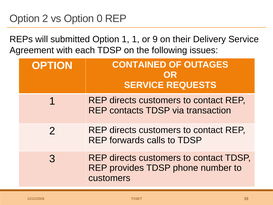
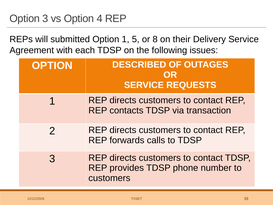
Option 2: 2 -> 3 (45, 19)
0: 0 -> 4 (100, 19)
1 1: 1 -> 5 (136, 39)
9: 9 -> 8 (155, 39)
CONTAINED: CONTAINED -> DESCRIBED (139, 65)
